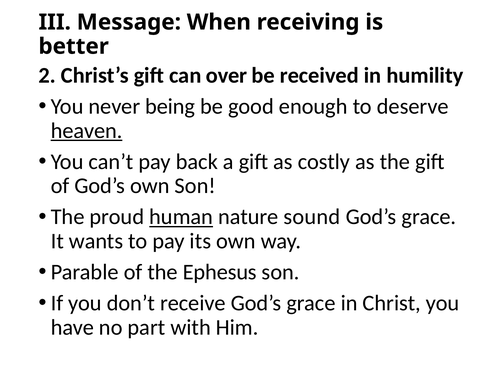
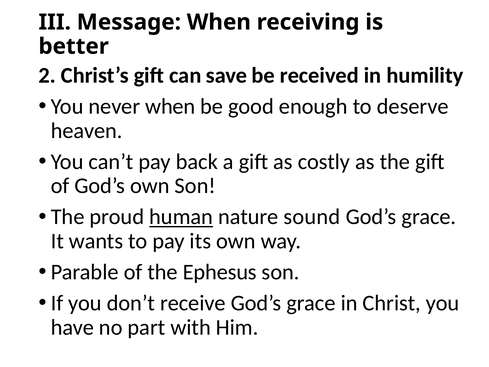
over: over -> save (227, 75)
never being: being -> when (170, 106)
heaven underline: present -> none (87, 131)
